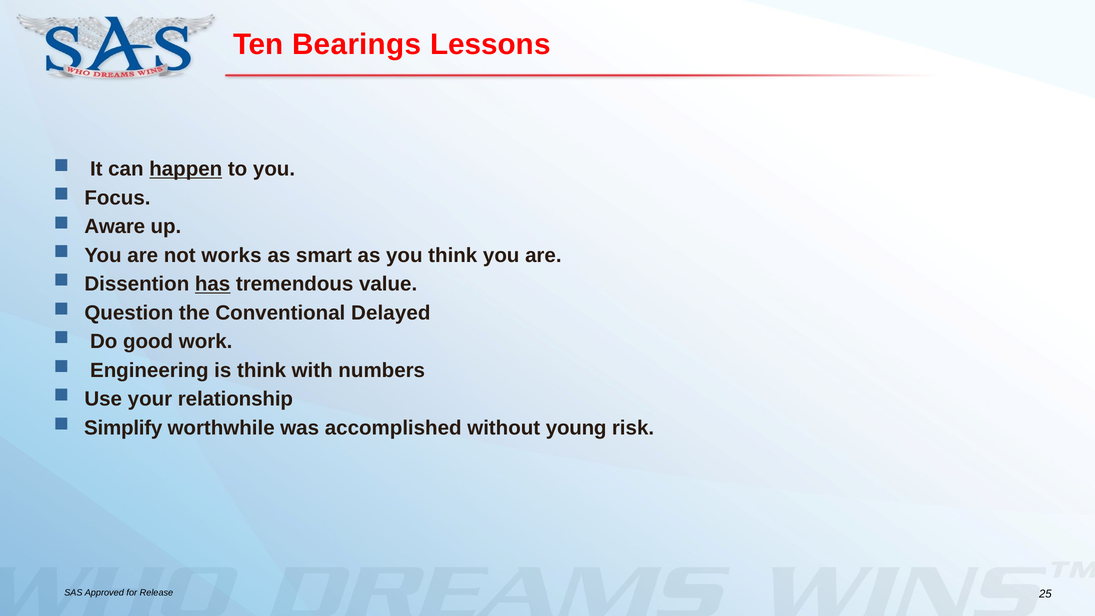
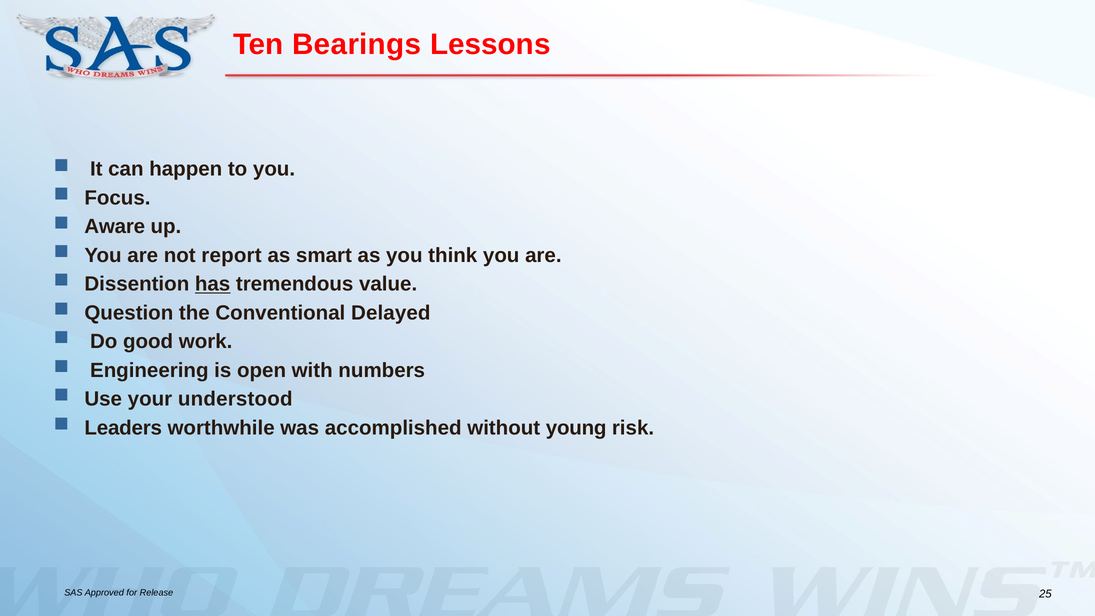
happen underline: present -> none (186, 169)
works: works -> report (231, 255)
is think: think -> open (262, 370)
relationship: relationship -> understood (235, 399)
Simplify: Simplify -> Leaders (123, 428)
